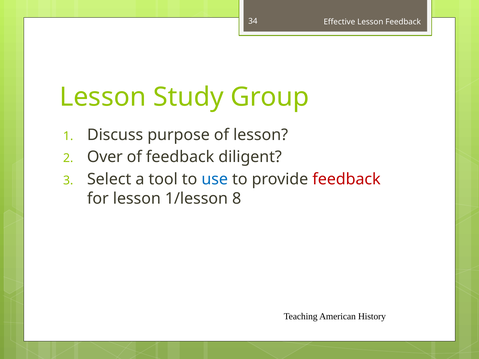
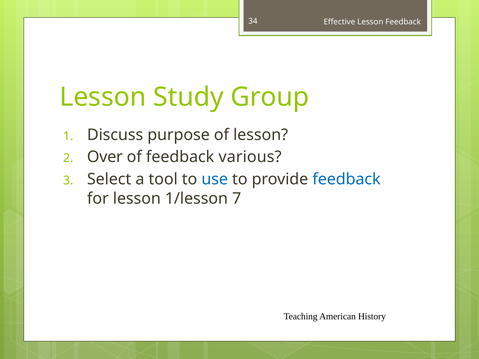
diligent: diligent -> various (250, 157)
feedback colour: red -> blue (347, 180)
8: 8 -> 7 (237, 199)
